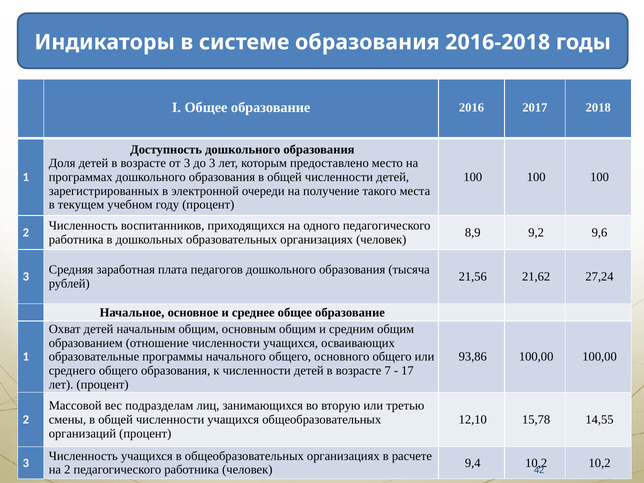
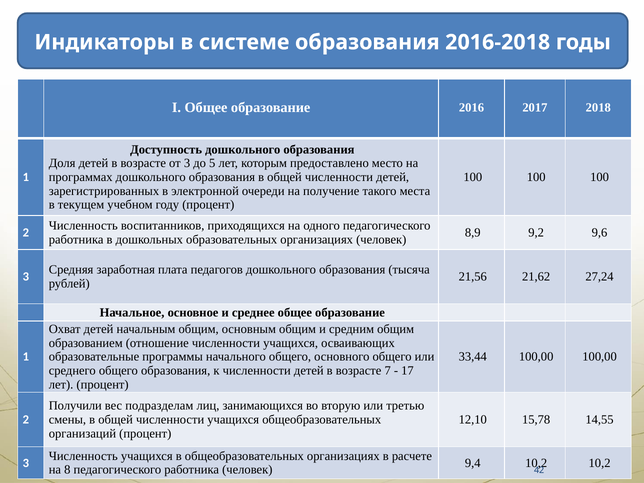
до 3: 3 -> 5 (212, 163)
93,86: 93,86 -> 33,44 (473, 357)
Массовой: Массовой -> Получили (75, 406)
на 2: 2 -> 8 (67, 470)
